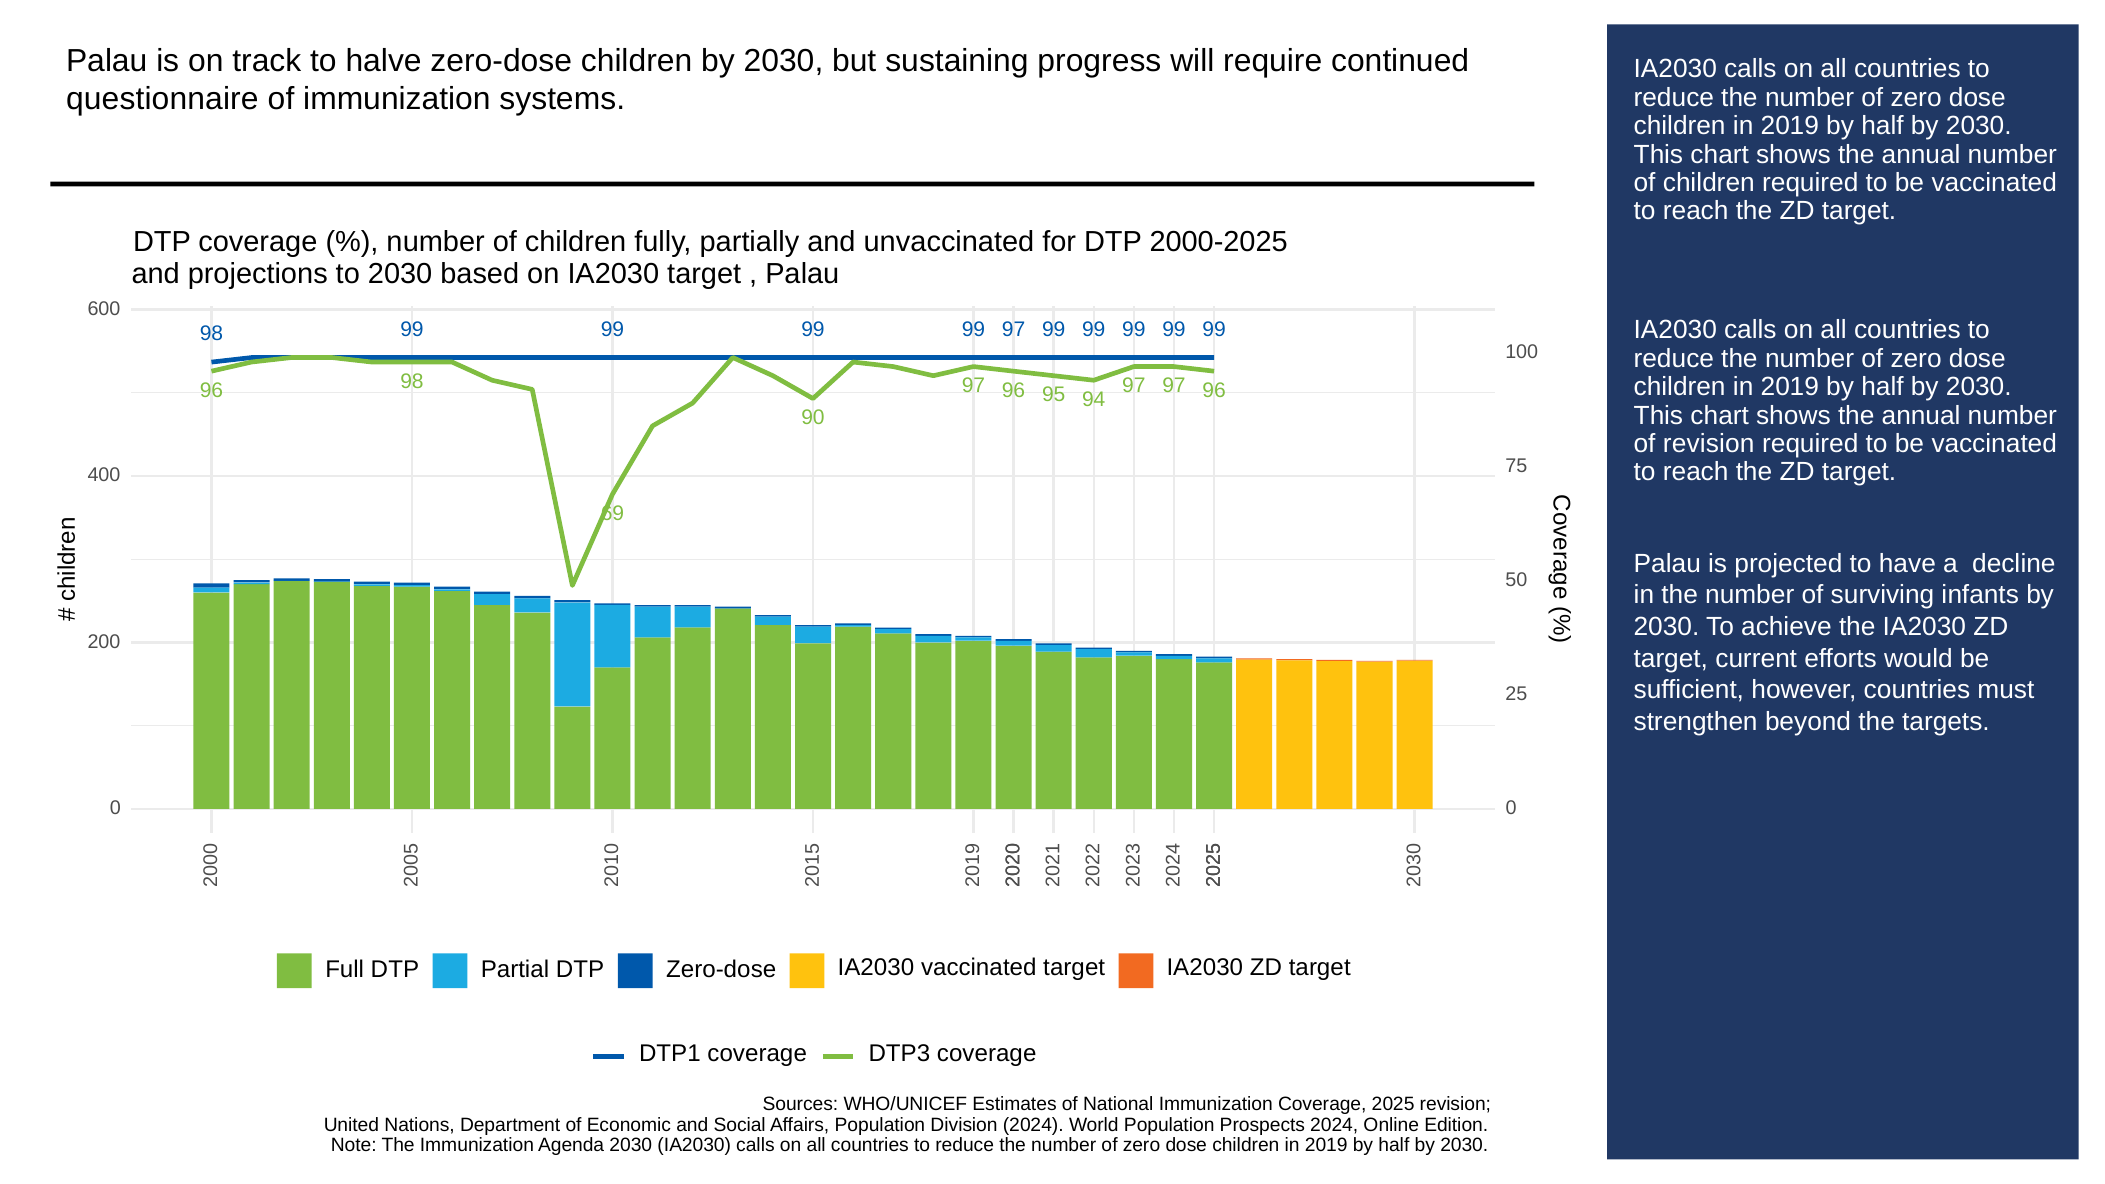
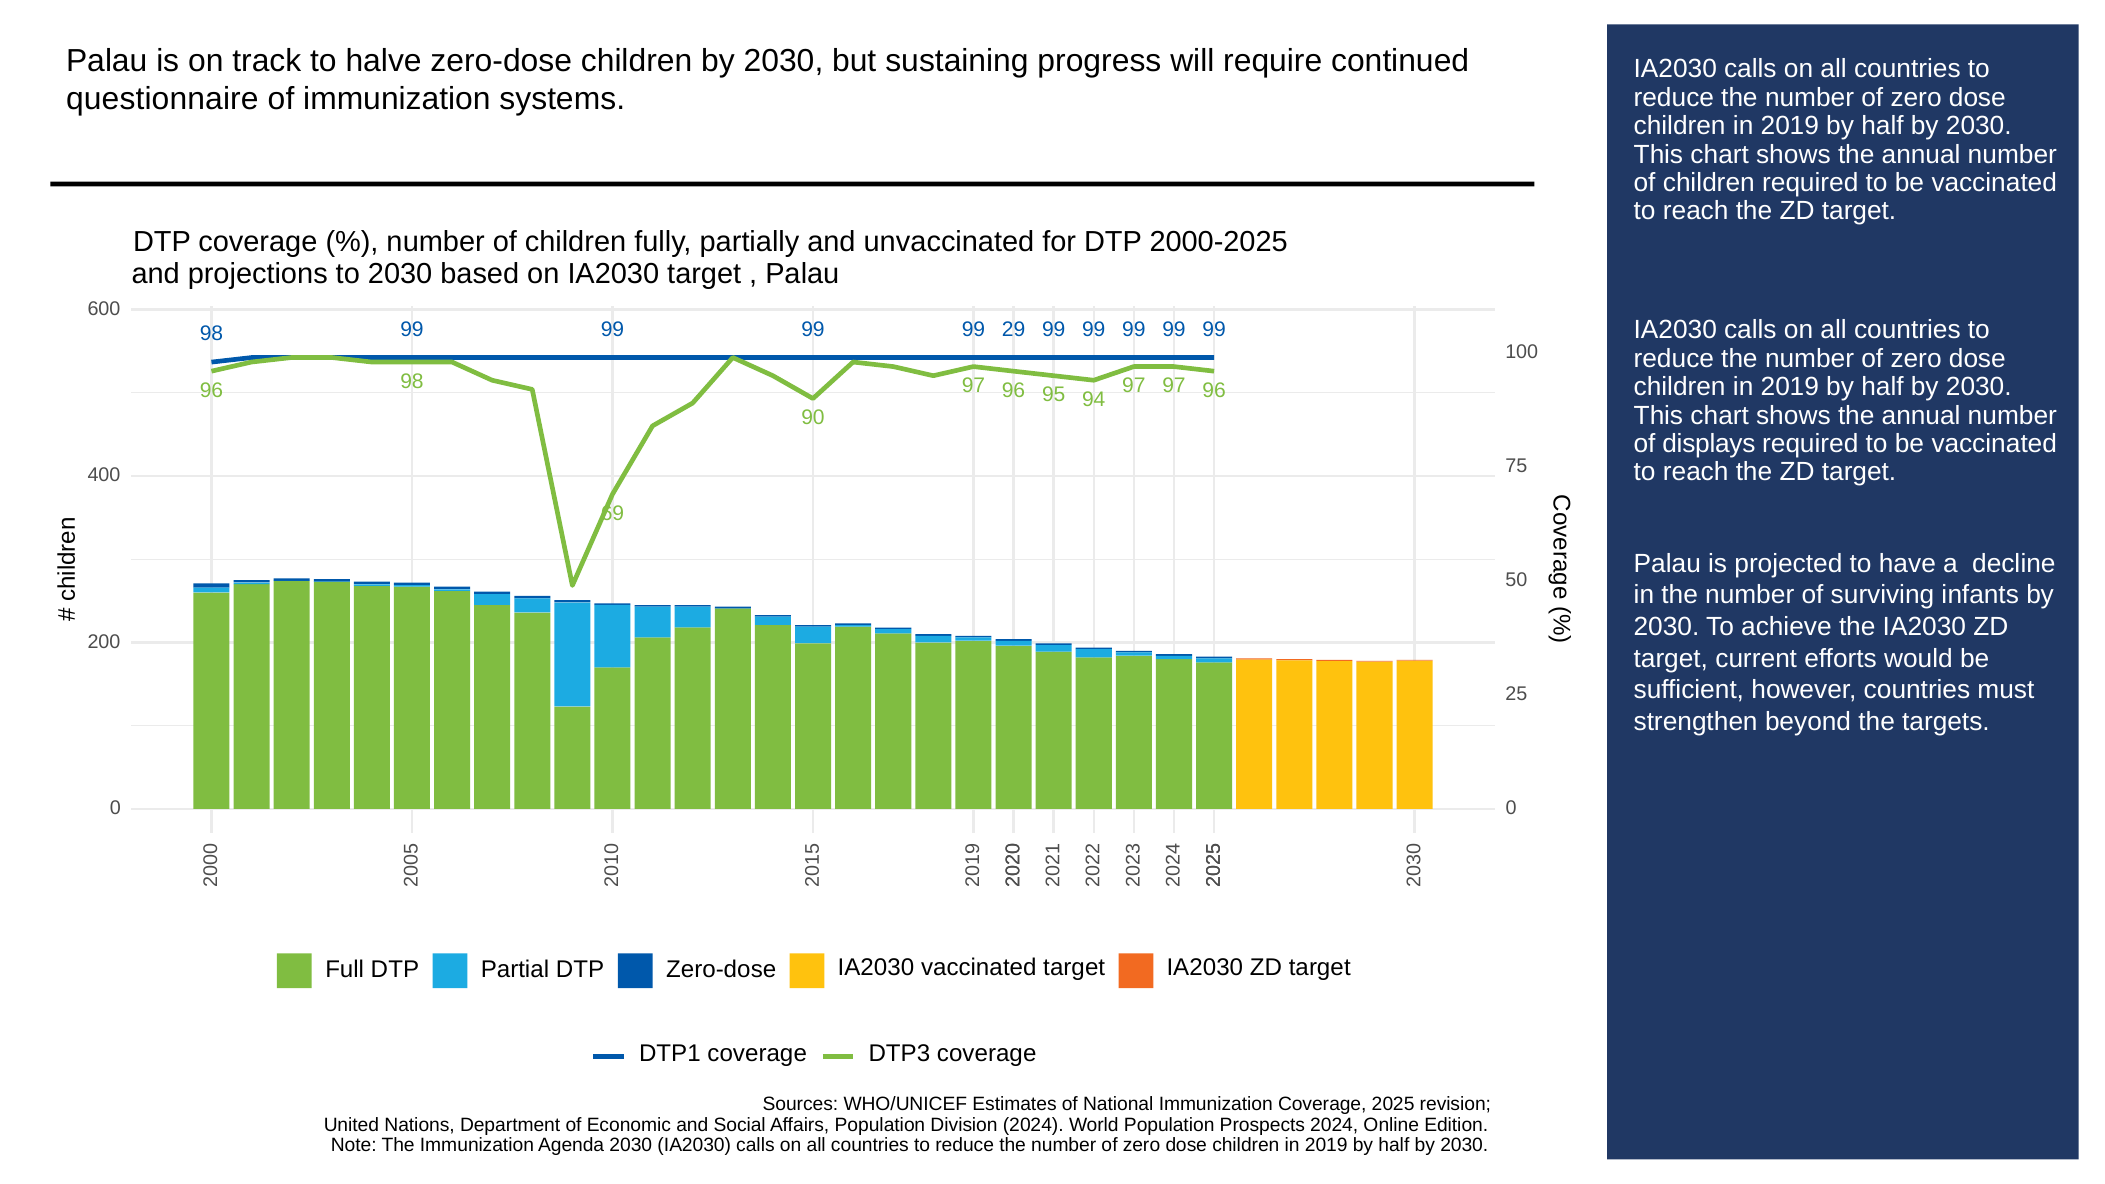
99 97: 97 -> 29 (1014, 329)
of revision: revision -> displays (1709, 444)
